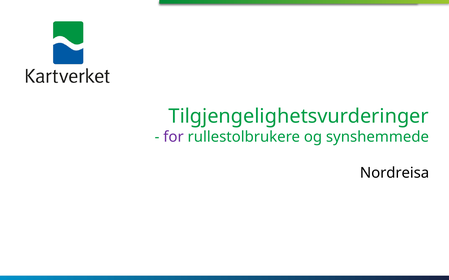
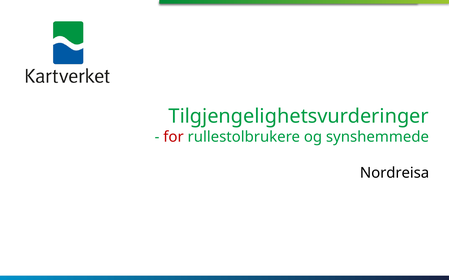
for colour: purple -> red (174, 137)
